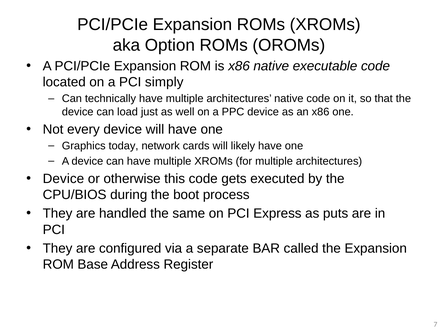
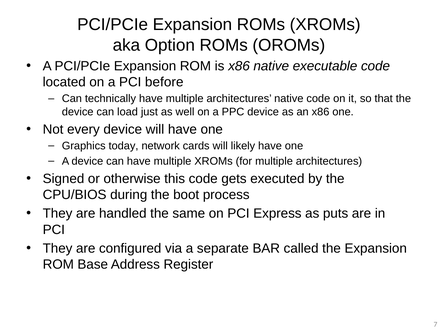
simply: simply -> before (164, 82)
Device: Device -> Signed (64, 178)
